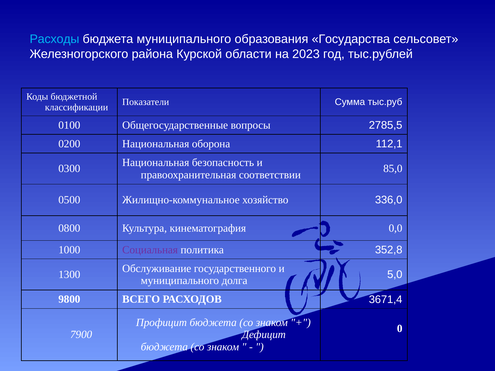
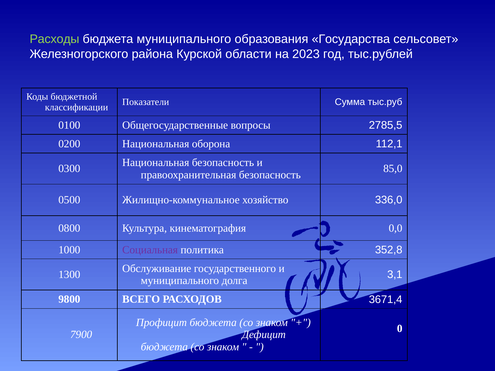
Расходы colour: light blue -> light green (54, 39)
правоохранительная соответствии: соответствии -> безопасность (270, 175)
5,0: 5,0 -> 3,1 (395, 275)
